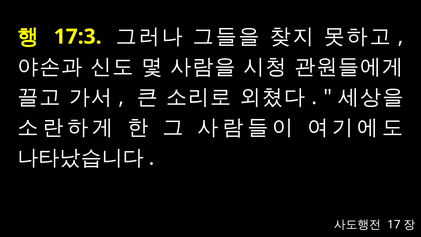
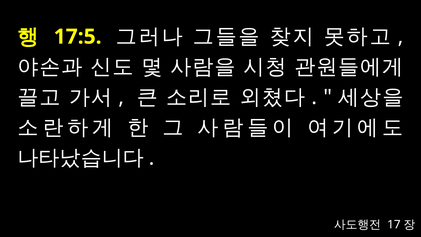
17:3: 17:3 -> 17:5 (78, 37)
